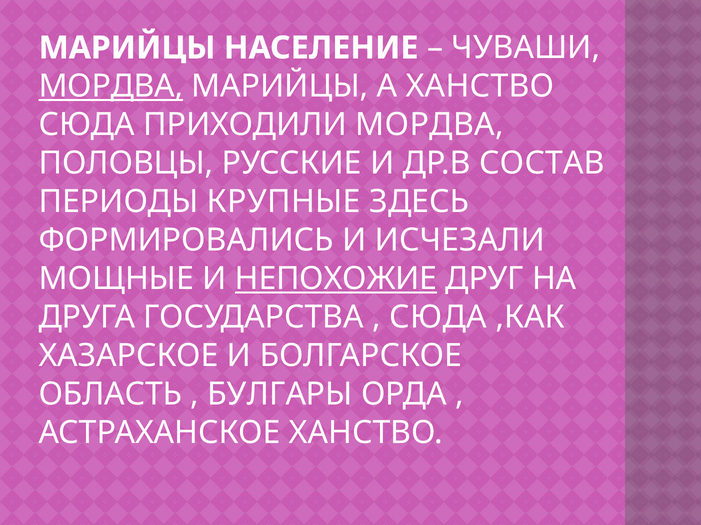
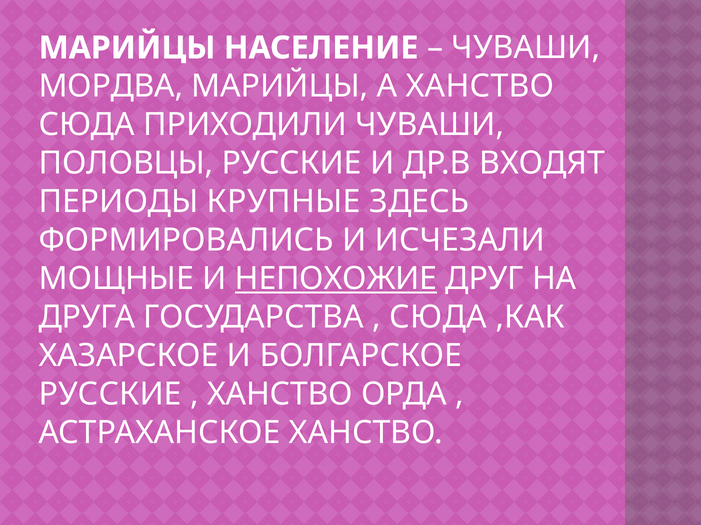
МОРДВА underline: present -> none (111, 87)
ПРИХОДИЛИ МОРДВА: МОРДВА -> ЧУВАШИ (430, 125)
СОСТАВ: СОСТАВ -> ВХОДЯТ (542, 164)
ОБЛАСТЬ: ОБЛАСТЬ -> РУССКИЕ (110, 395)
БУЛГАРЫ: БУЛГАРЫ -> ХАНСТВО (280, 395)
